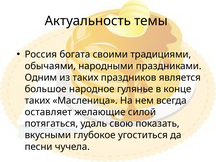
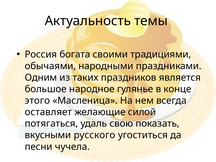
таких: таких -> этого (37, 101)
глубокое: глубокое -> русского (95, 135)
